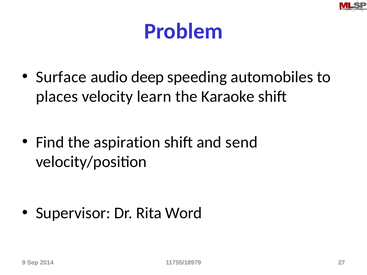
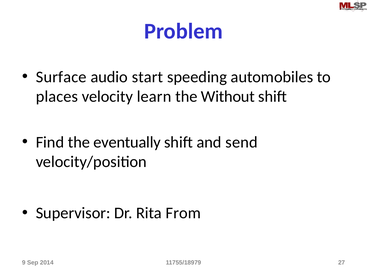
deep: deep -> start (147, 77)
Karaoke: Karaoke -> Without (228, 97)
aspiration: aspiration -> eventually (127, 142)
Word: Word -> From (183, 213)
